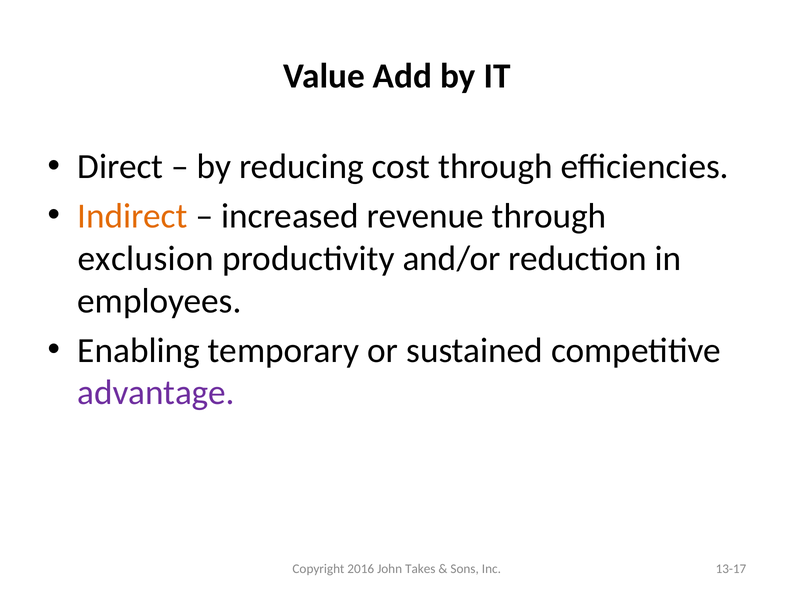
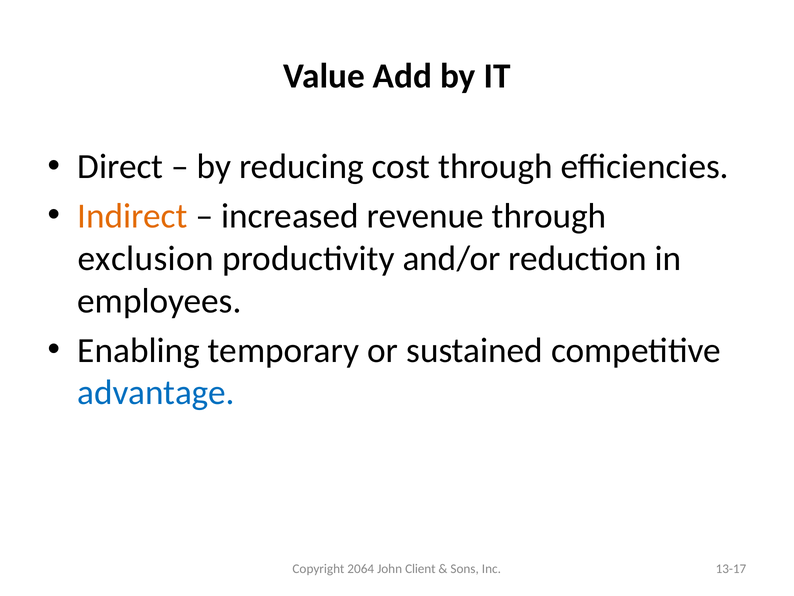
advantage colour: purple -> blue (156, 392)
2016: 2016 -> 2064 (361, 569)
Takes: Takes -> Client (420, 569)
